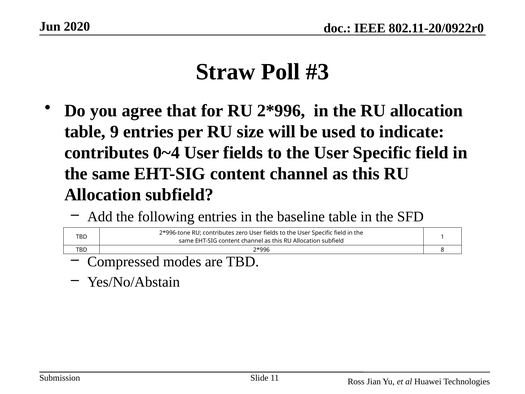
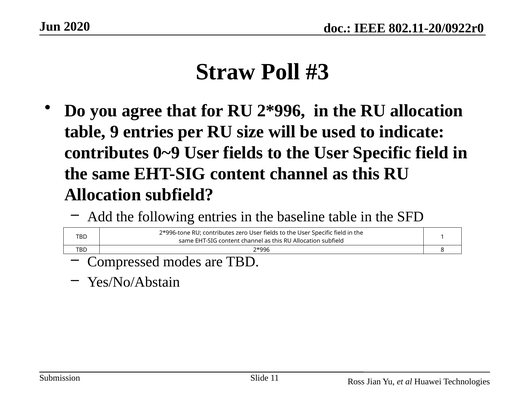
0~4: 0~4 -> 0~9 (167, 153)
